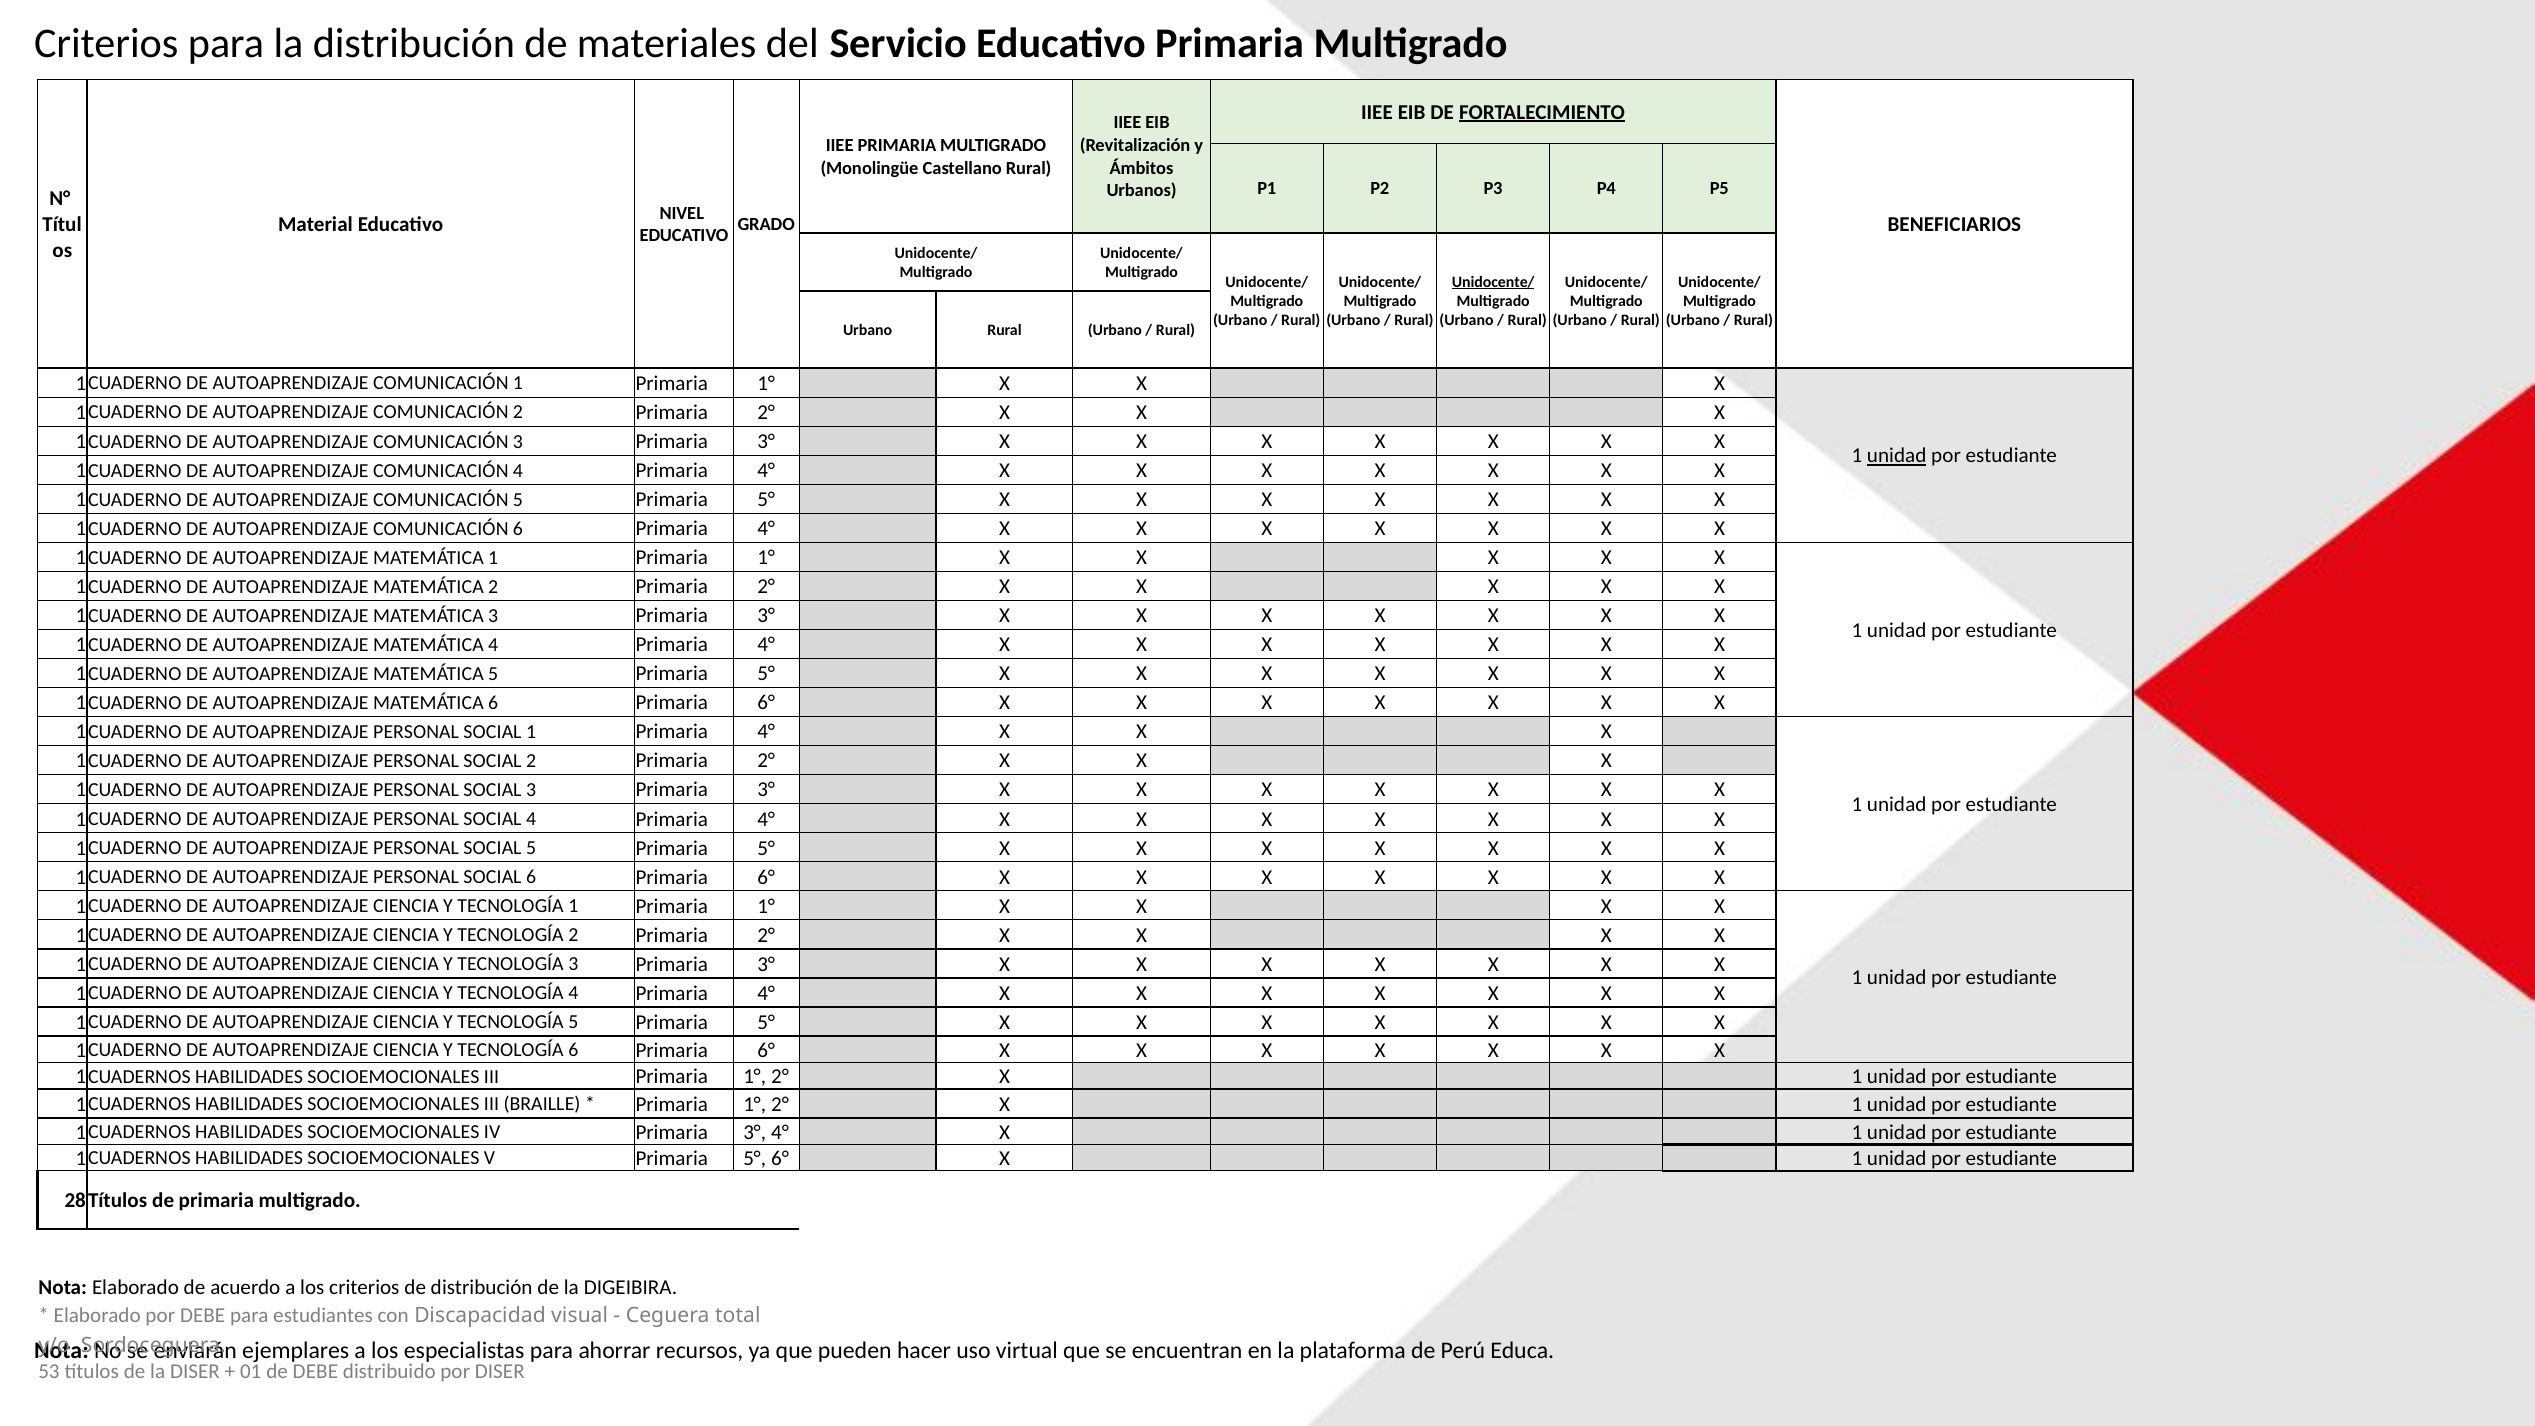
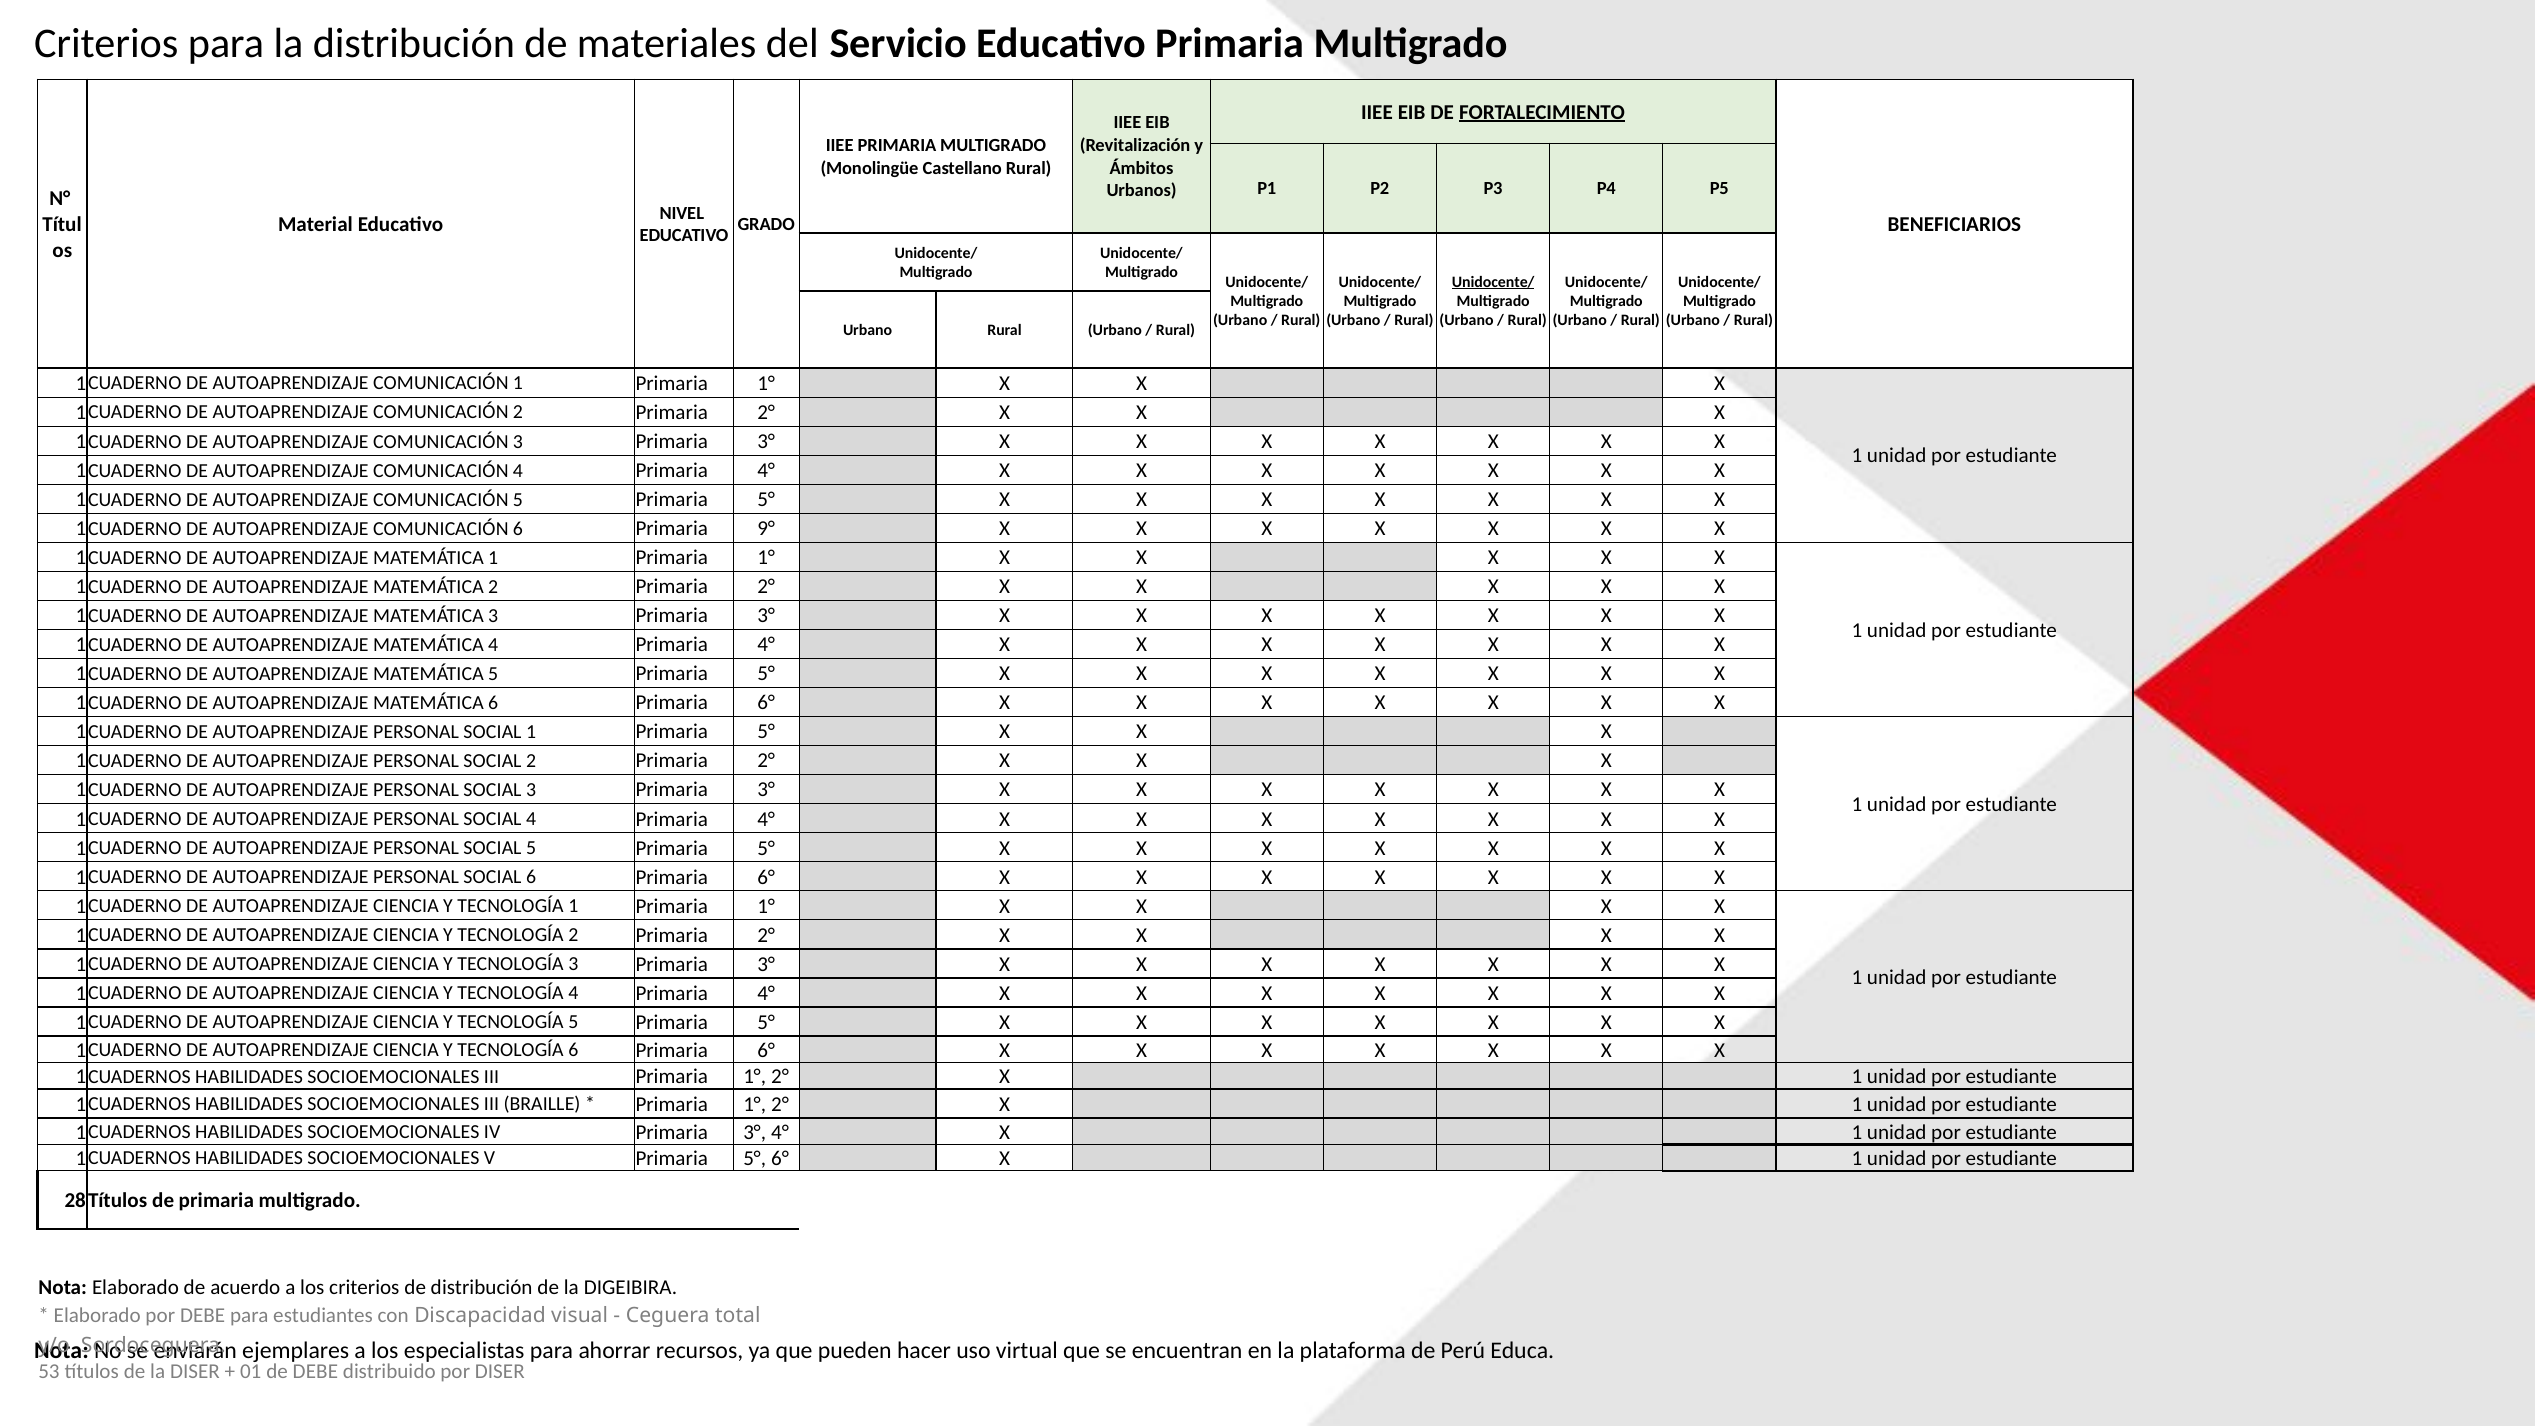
unidad underline: present -> none (1897, 456)
6 Primaria 4°: 4° -> 9° (766, 529)
1 Primaria 4°: 4° -> 5° (766, 732)
